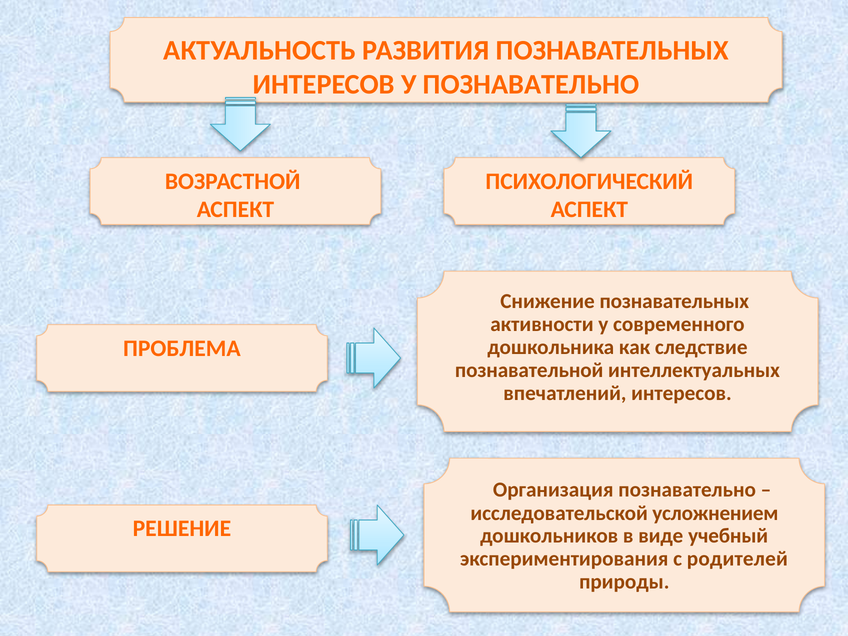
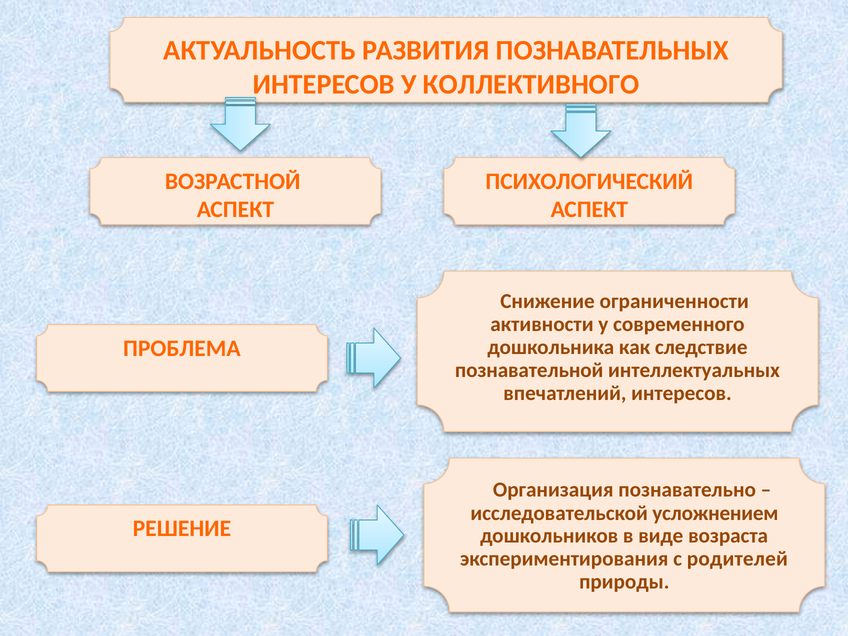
У ПОЗНАВАТЕЛЬНО: ПОЗНАВАТЕЛЬНО -> КОЛЛЕКТИВНОГО (531, 84)
Снижение познавательных: познавательных -> ограниченности (674, 301)
учебный: учебный -> возраста (728, 536)
